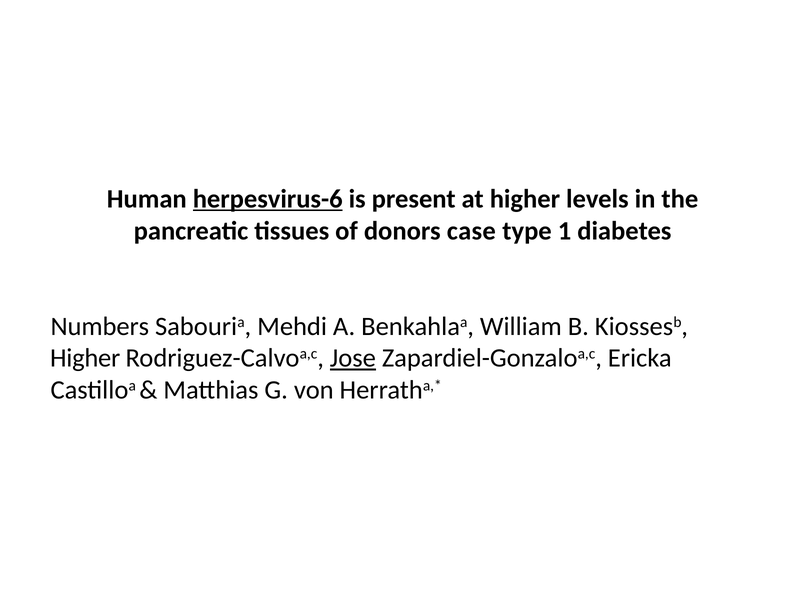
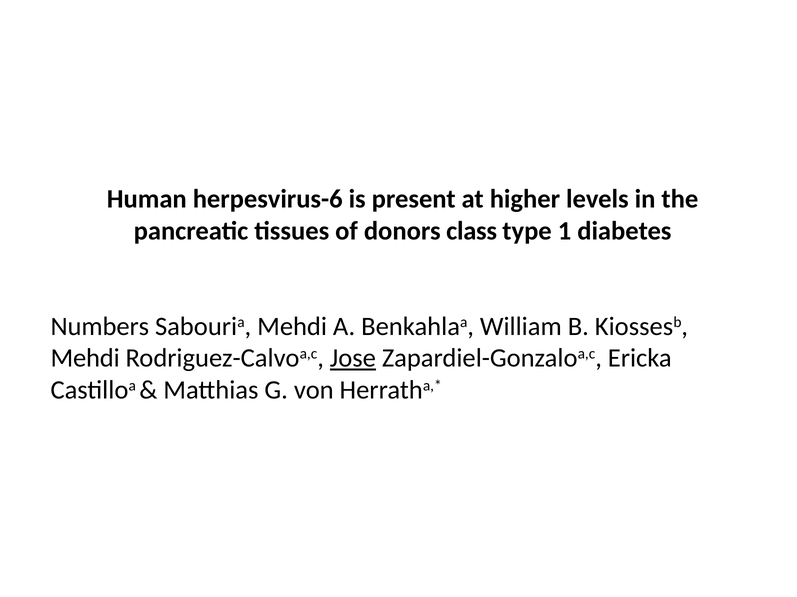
herpesvirus-6 underline: present -> none (268, 199)
case: case -> class (472, 231)
Higher: Higher -> Mehdi (85, 359)
